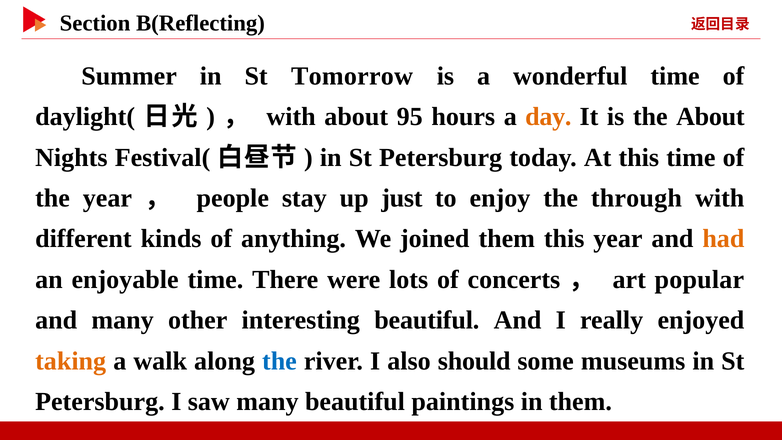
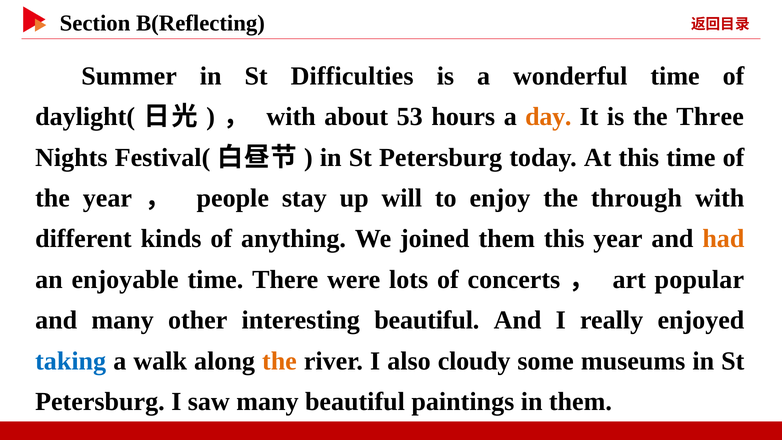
Tomorrow: Tomorrow -> Difficulties (352, 76)
95: 95 -> 53 (410, 117)
the About: About -> Three (710, 117)
just: just -> will (402, 198)
taking colour: orange -> blue (71, 361)
the colour: blue -> orange (279, 361)
should: should -> cloudy (474, 361)
